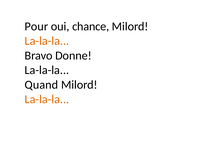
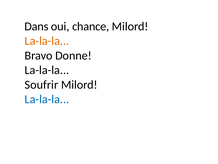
Pour: Pour -> Dans (36, 26)
Quand: Quand -> Soufrir (41, 84)
La-la-la colour: orange -> blue (47, 99)
